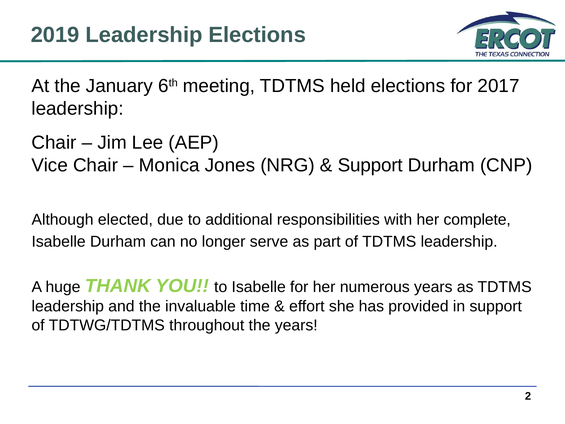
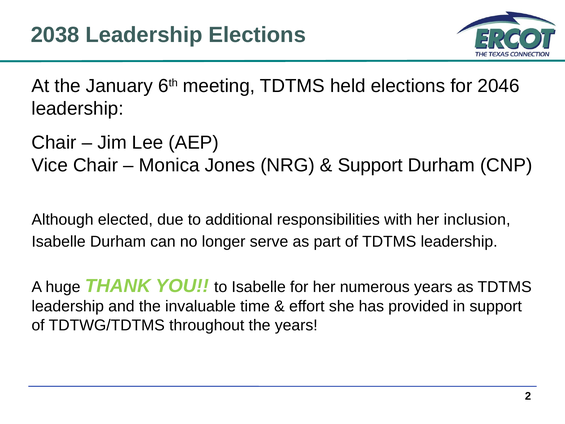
2019: 2019 -> 2038 (55, 35)
2017: 2017 -> 2046 (499, 86)
complete: complete -> inclusion (477, 220)
